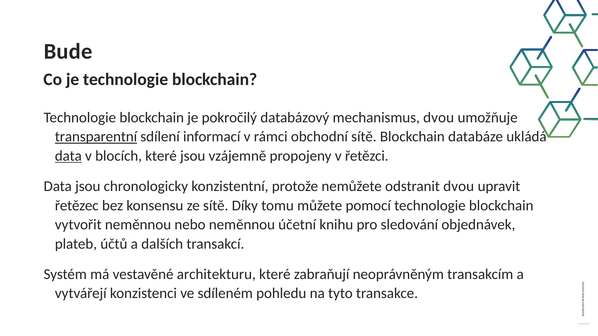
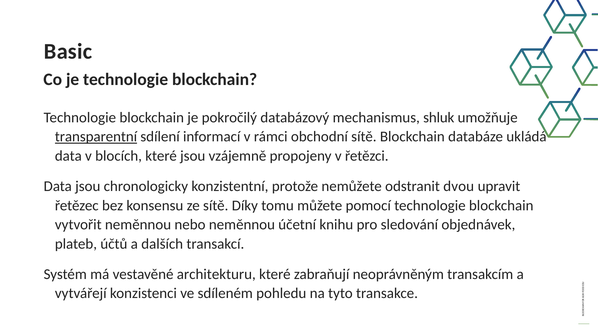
Bude: Bude -> Basic (68, 52)
mechanismus dvou: dvou -> shluk (439, 118)
data underline: present -> none (68, 156)
